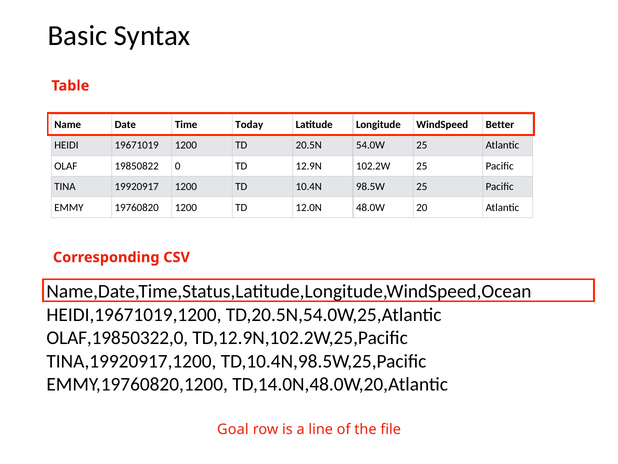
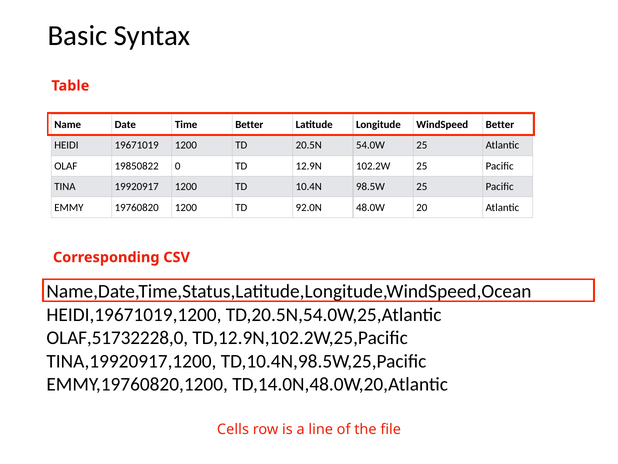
Time Today: Today -> Better (249, 125)
12.0N: 12.0N -> 92.0N (309, 207)
OLAF,19850322,0: OLAF,19850322,0 -> OLAF,51732228,0 (117, 338)
Goal: Goal -> Cells (233, 429)
